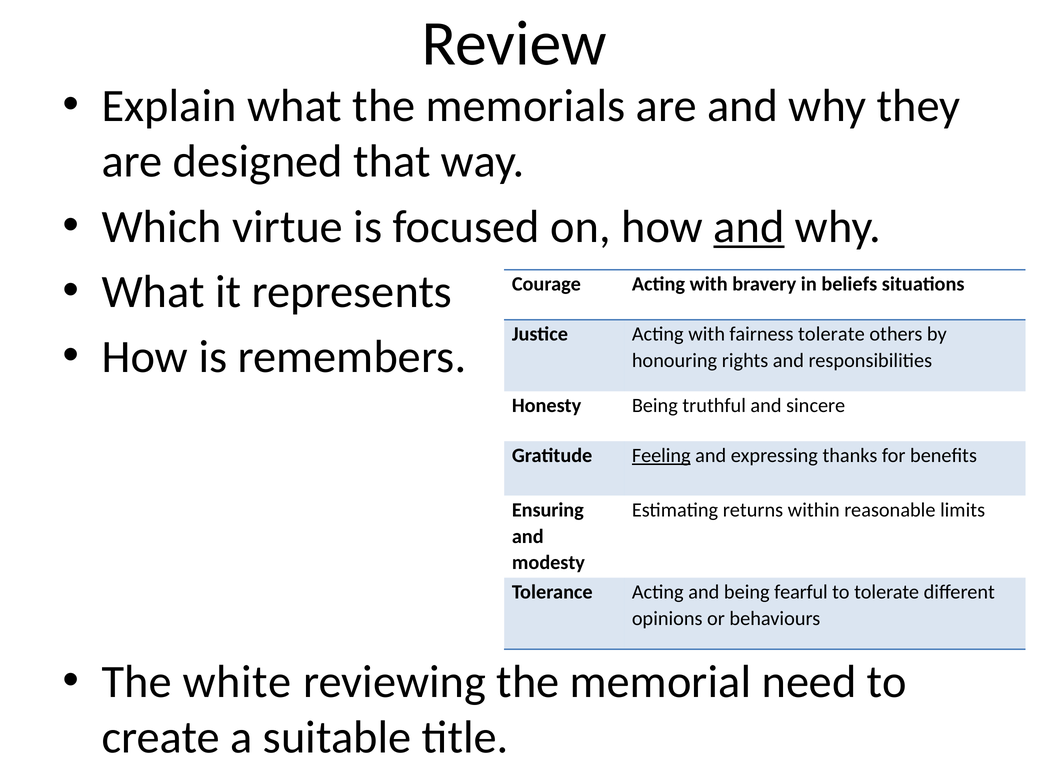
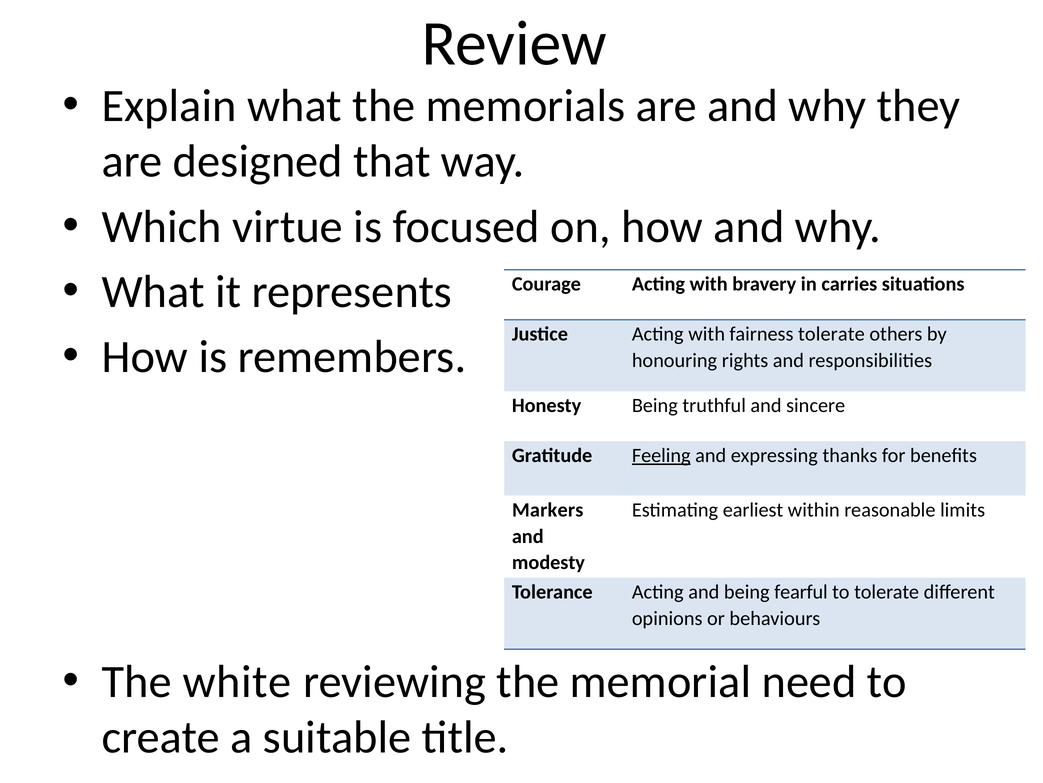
and underline: present -> none (749, 226)
beliefs: beliefs -> carries (849, 284)
Ensuring: Ensuring -> Markers (548, 509)
returns: returns -> earliest (753, 509)
